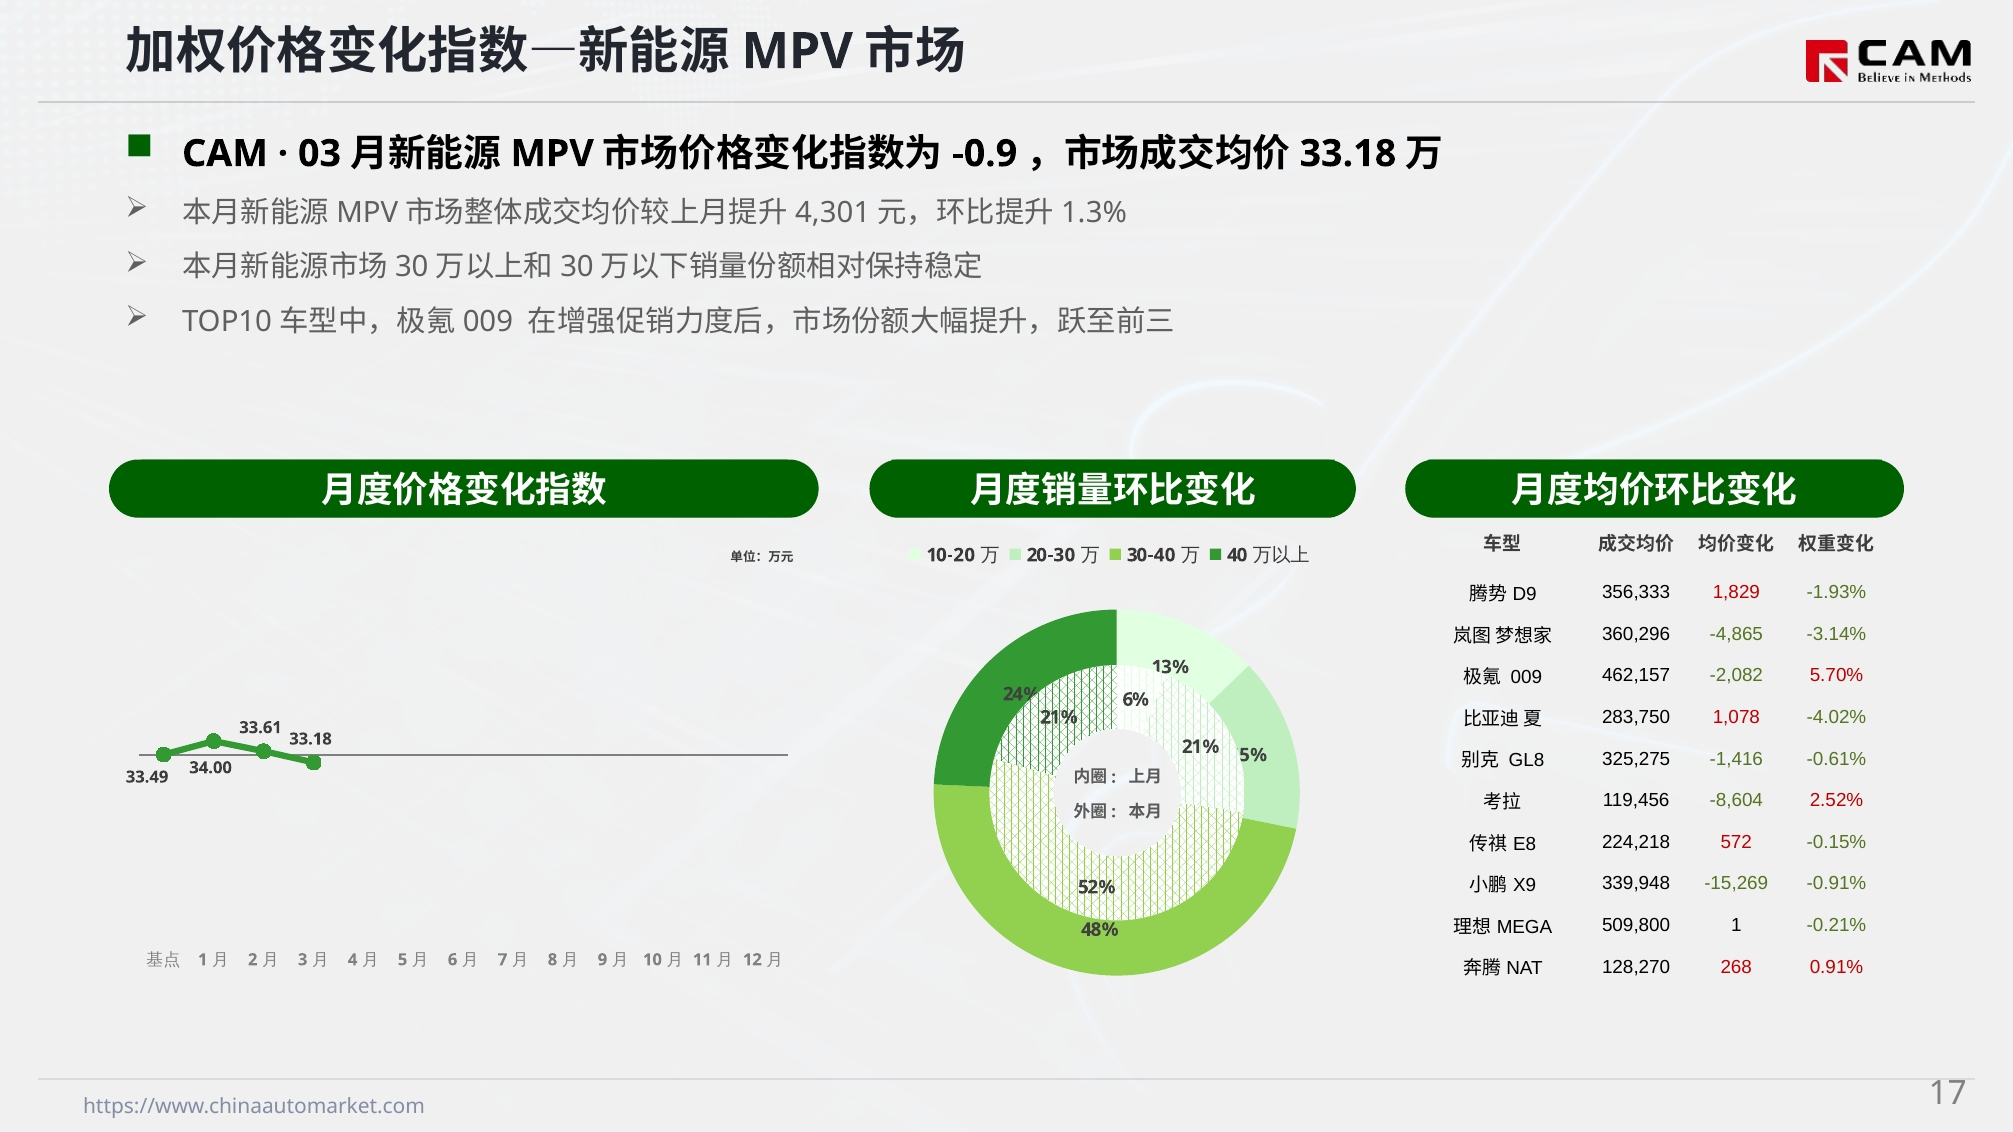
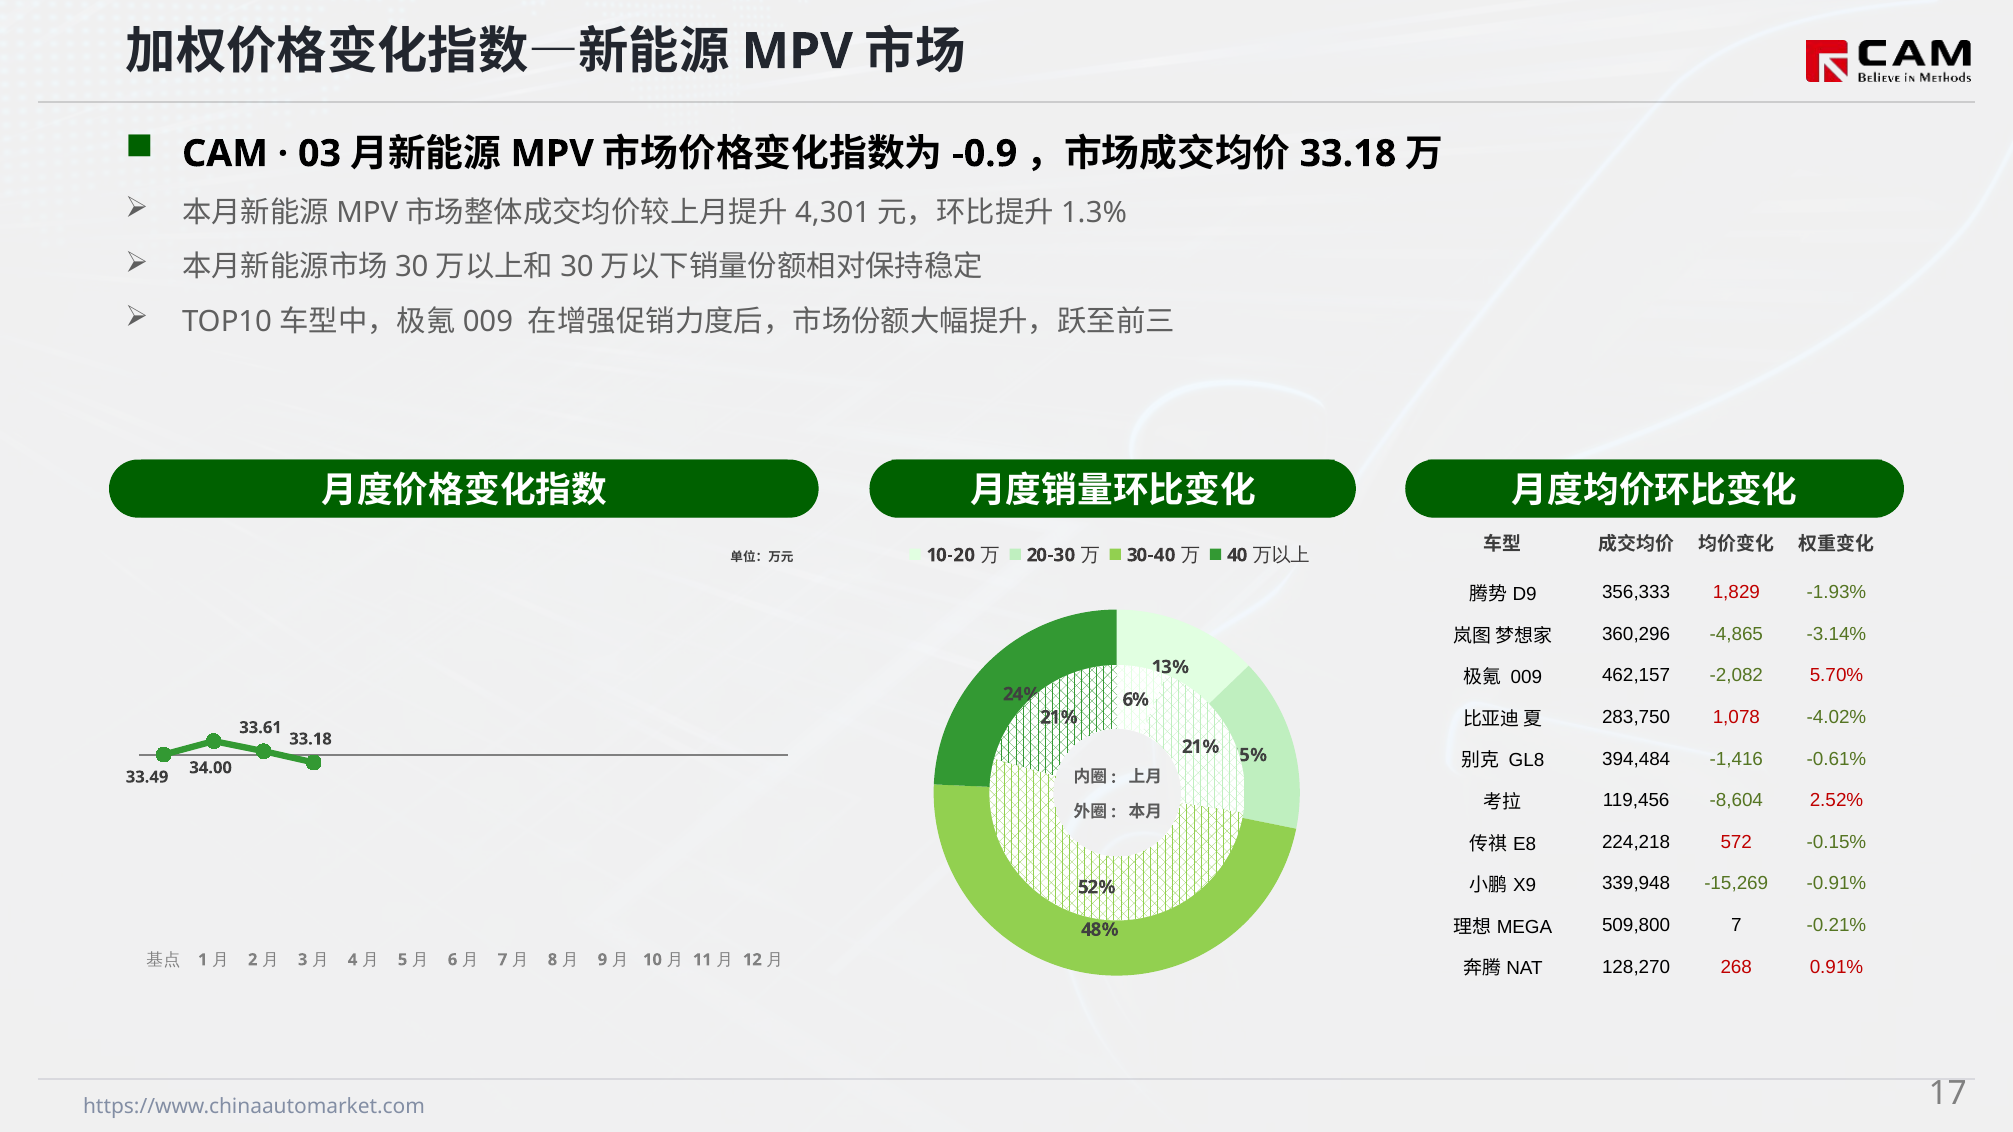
325,275: 325,275 -> 394,484 (1636, 759)
509,800 1: 1 -> 7 (1736, 926)
